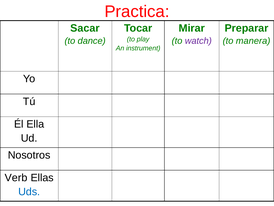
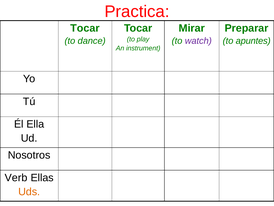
Sacar: Sacar -> Tocar (85, 28)
manera: manera -> apuntes (253, 41)
Uds colour: blue -> orange (29, 191)
